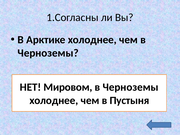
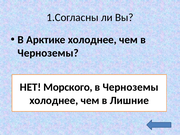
Мировом: Мировом -> Морского (68, 87)
Пустыня: Пустыня -> Лишние (129, 100)
